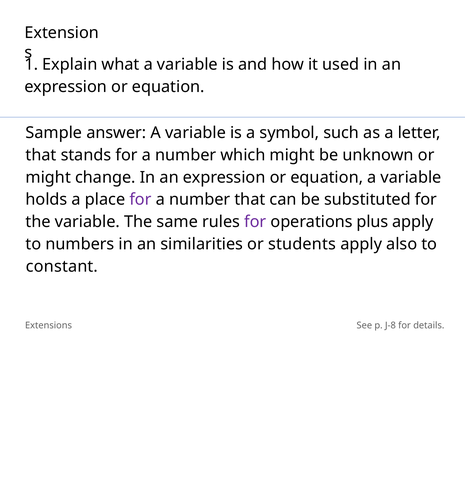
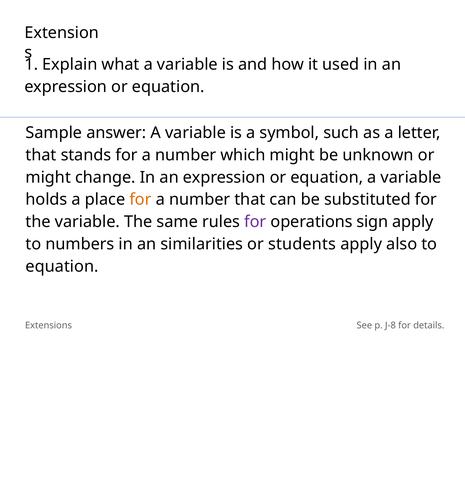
for colour: purple -> orange (140, 199)
plus: plus -> sign (372, 222)
constant: constant -> equation (62, 266)
